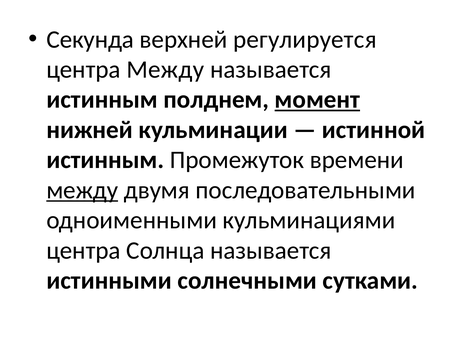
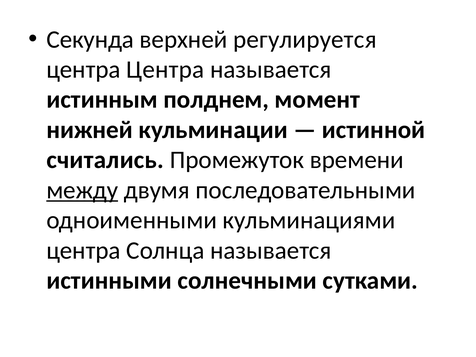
центра Между: Между -> Центра (165, 70)
момент underline: present -> none (317, 100)
истинным: истинным -> считались (105, 160)
